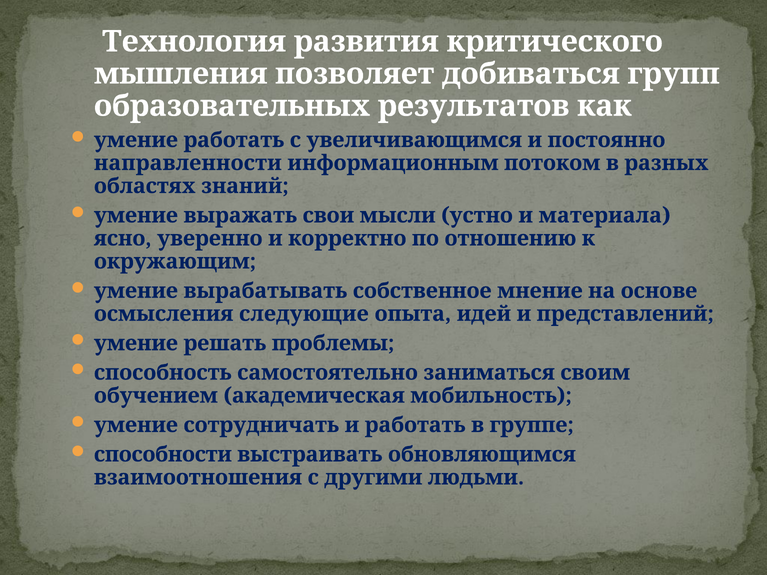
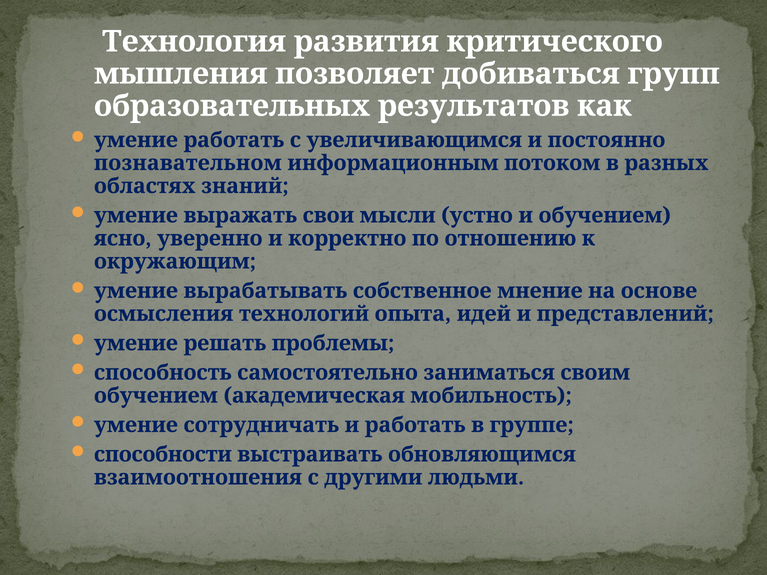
направленности: направленности -> познавательном (188, 163)
и материала: материала -> обучением (605, 216)
следующие: следующие -> технологий (304, 314)
